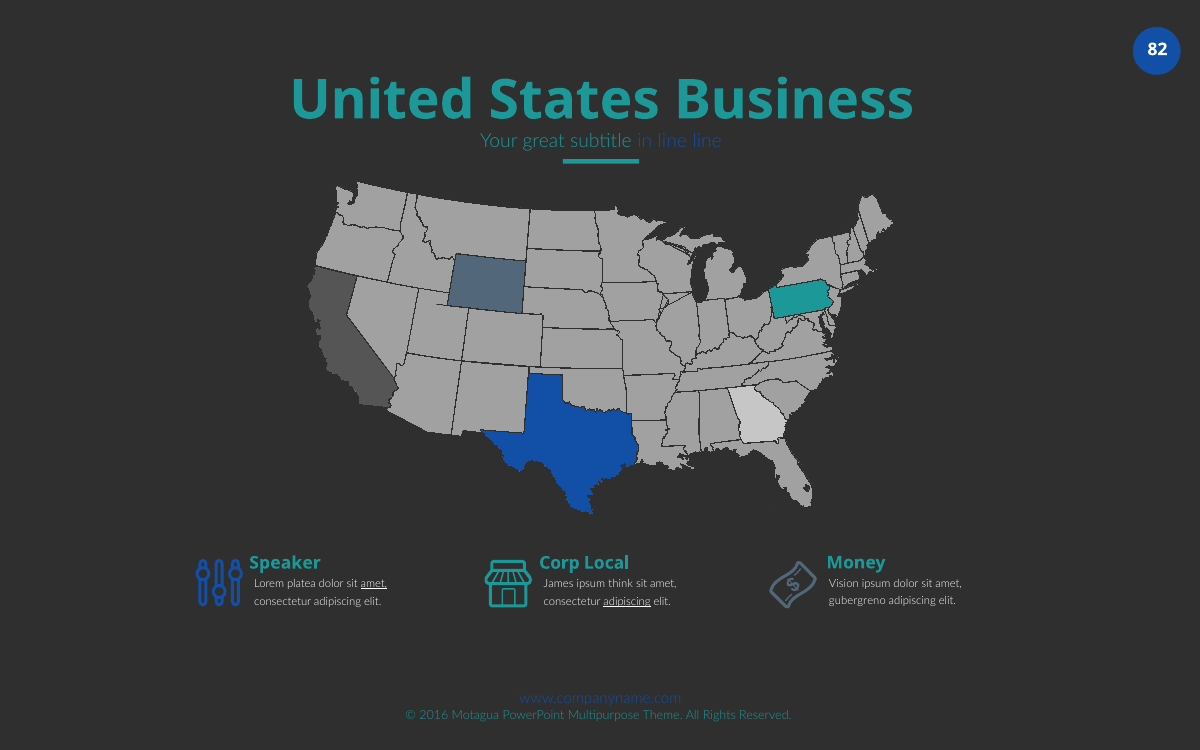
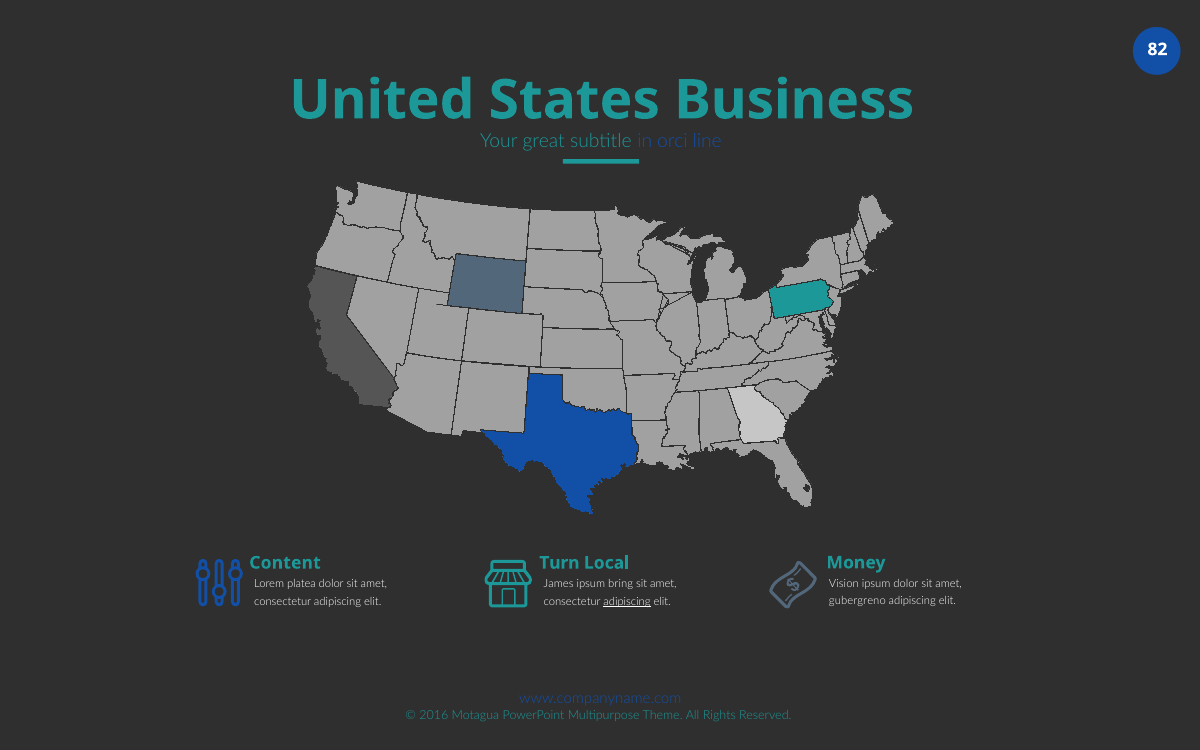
line: line -> orci (672, 141)
Speaker: Speaker -> Content (285, 563)
Corp: Corp -> Turn (559, 563)
amet underline: present -> none (374, 584)
think: think -> bring (621, 584)
